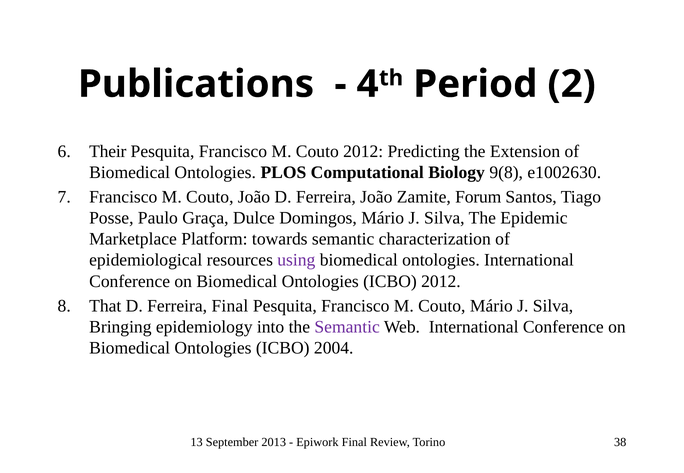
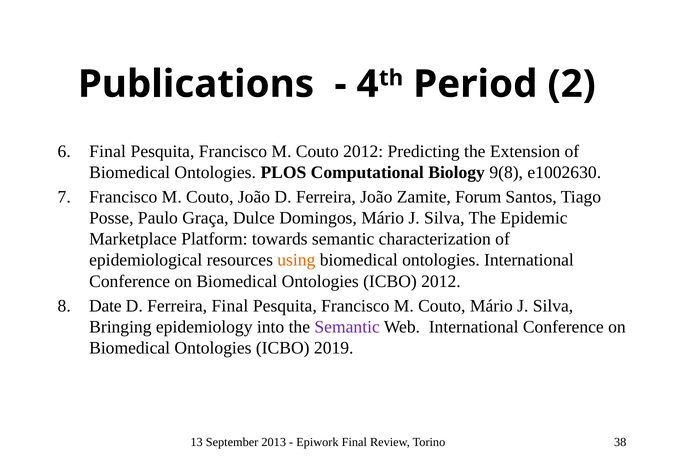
Their: Their -> Final (108, 152)
using colour: purple -> orange (296, 260)
That: That -> Date (105, 306)
2004: 2004 -> 2019 (334, 348)
